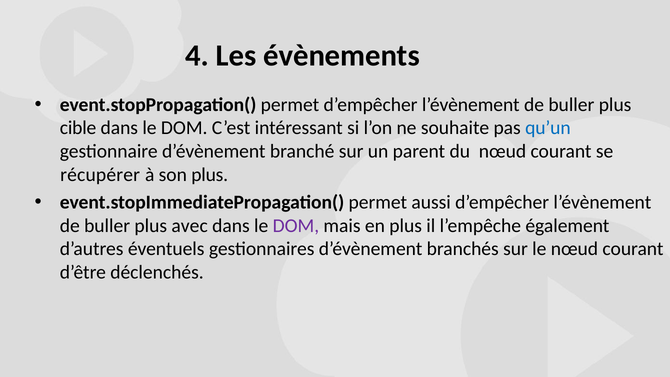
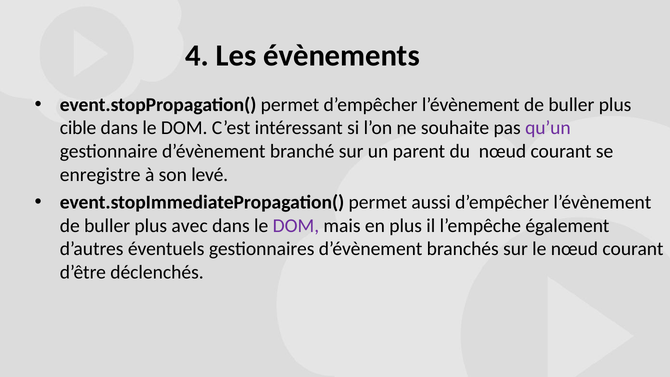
qu’un colour: blue -> purple (548, 128)
récupérer: récupérer -> enregistre (100, 175)
son plus: plus -> levé (210, 175)
